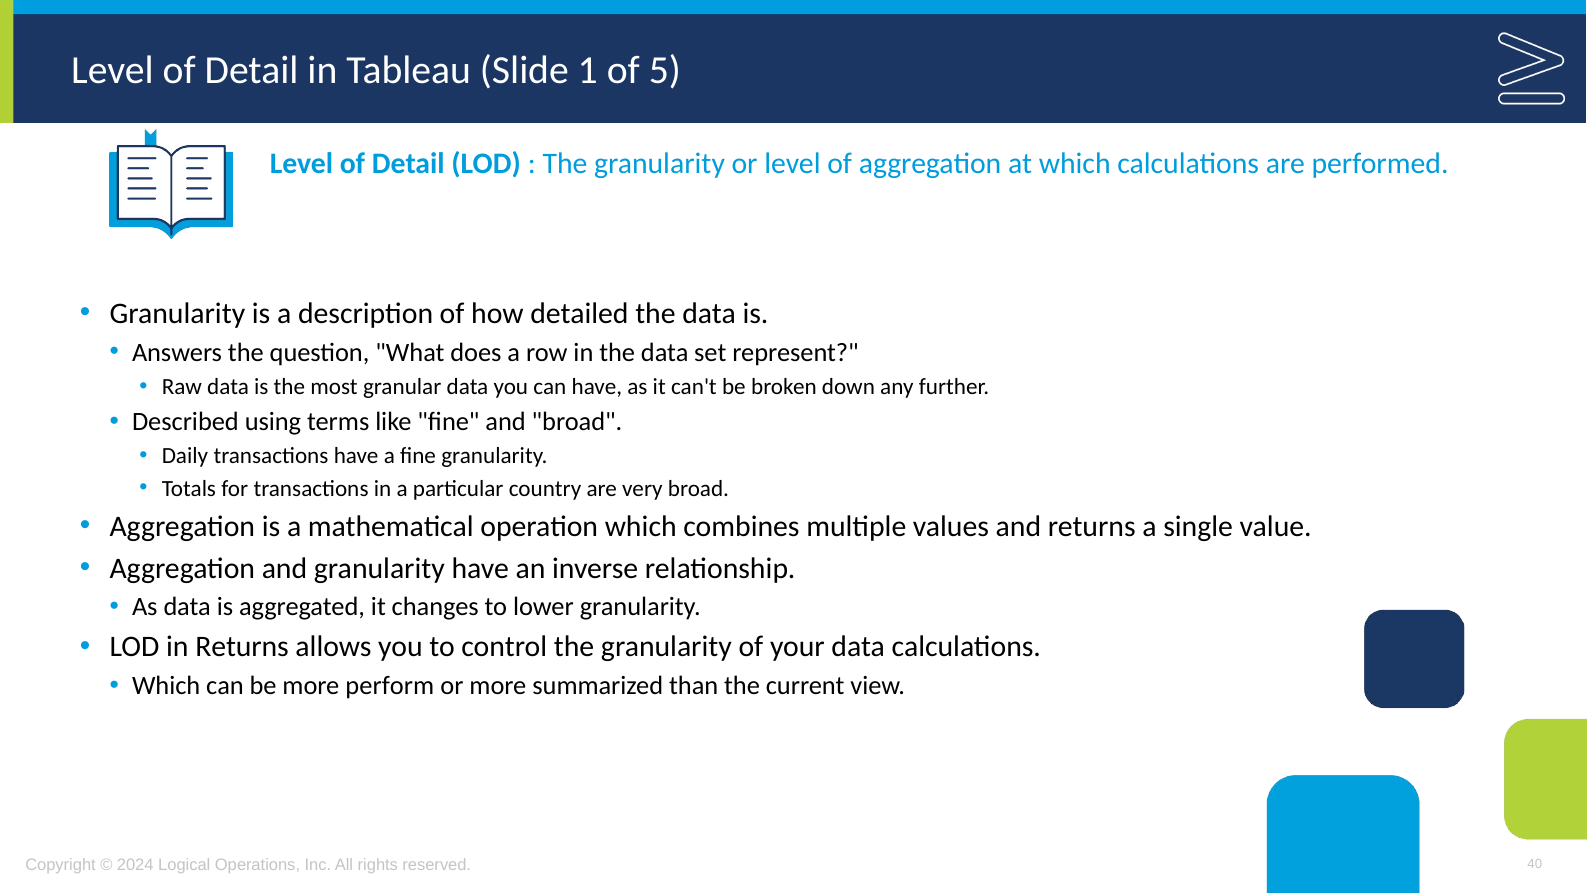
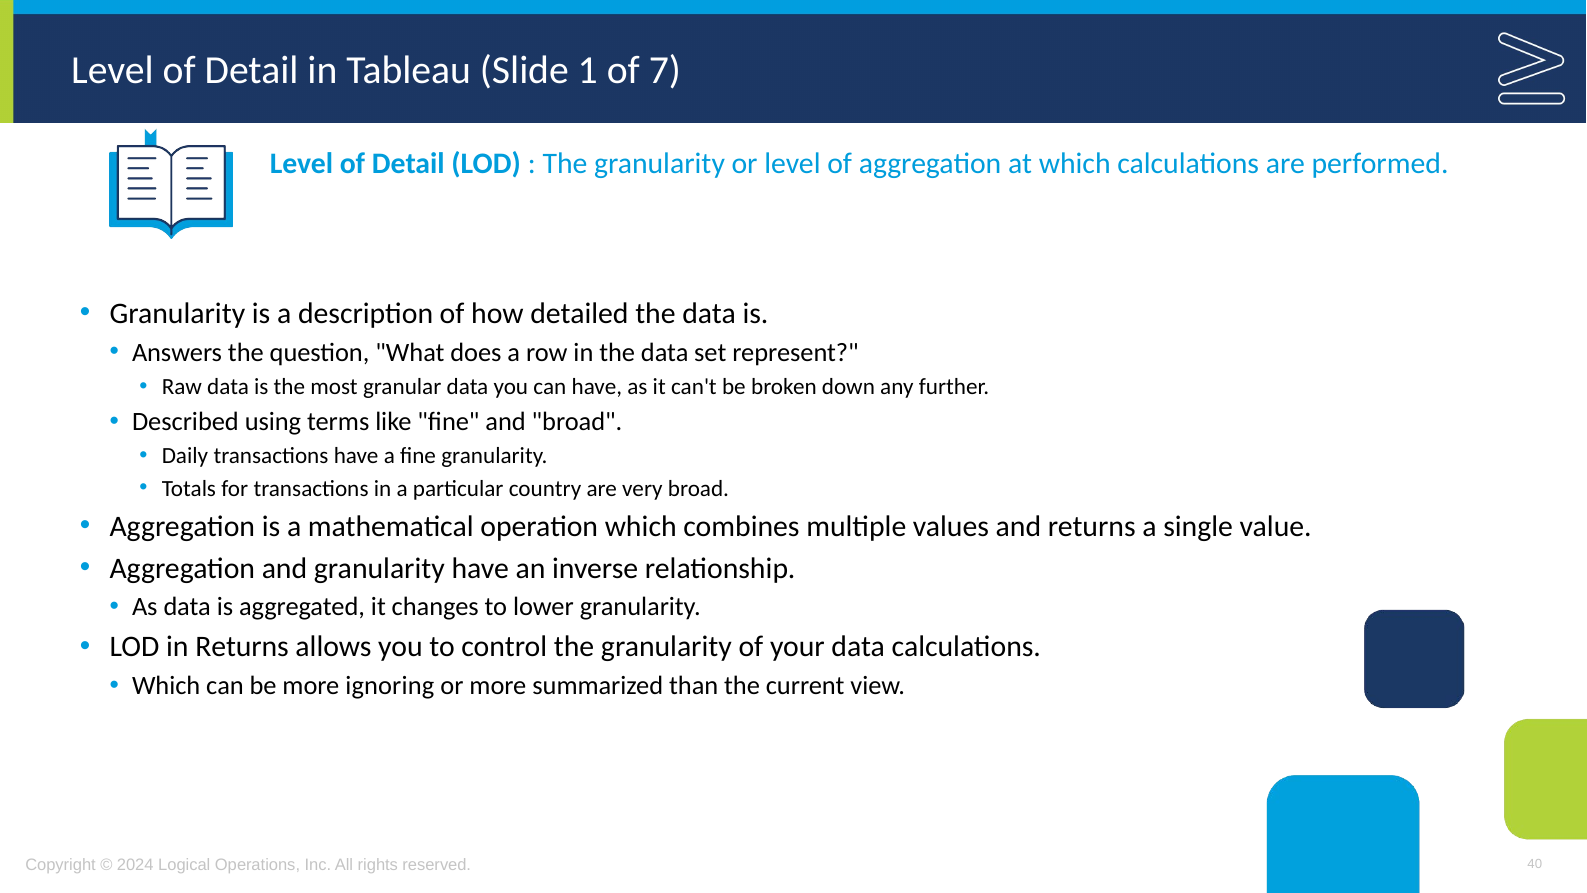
5: 5 -> 7 (665, 71)
perform: perform -> ignoring (390, 686)
